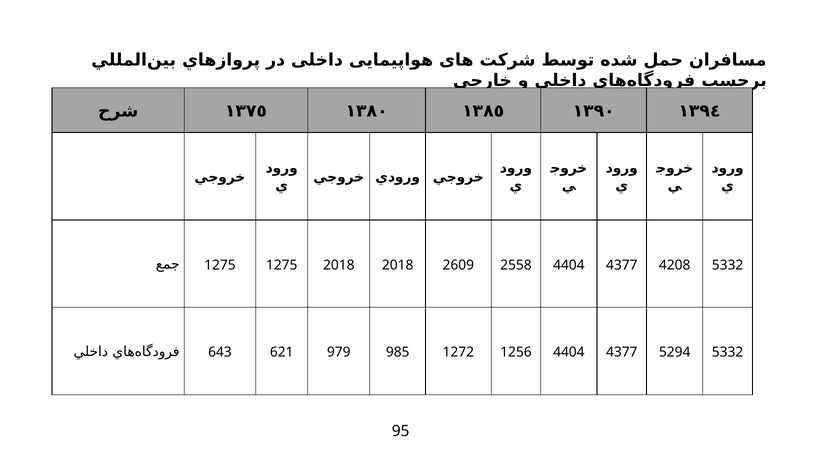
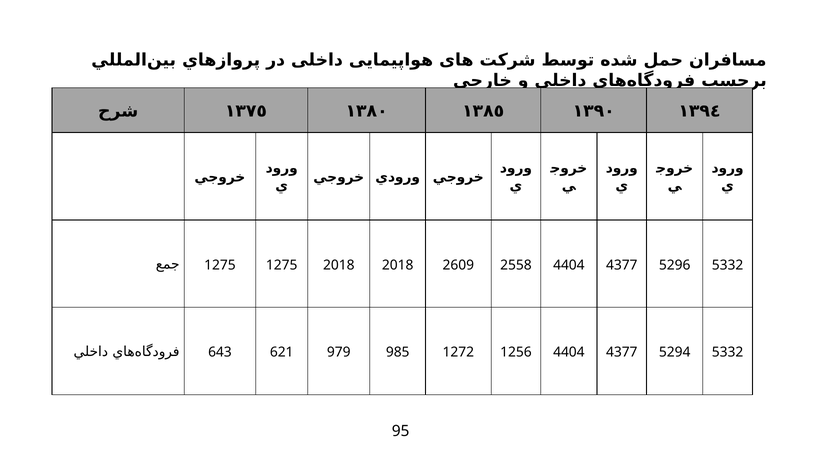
4208: 4208 -> 5296 (675, 265)
